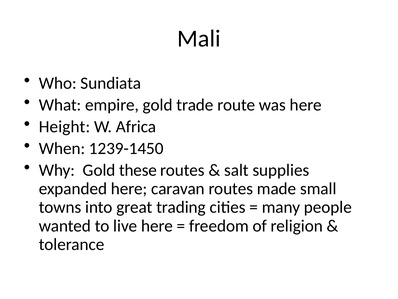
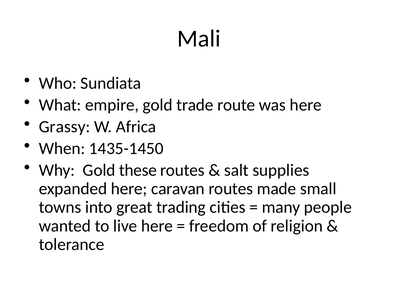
Height: Height -> Grassy (65, 127)
1239-1450: 1239-1450 -> 1435-1450 (126, 148)
